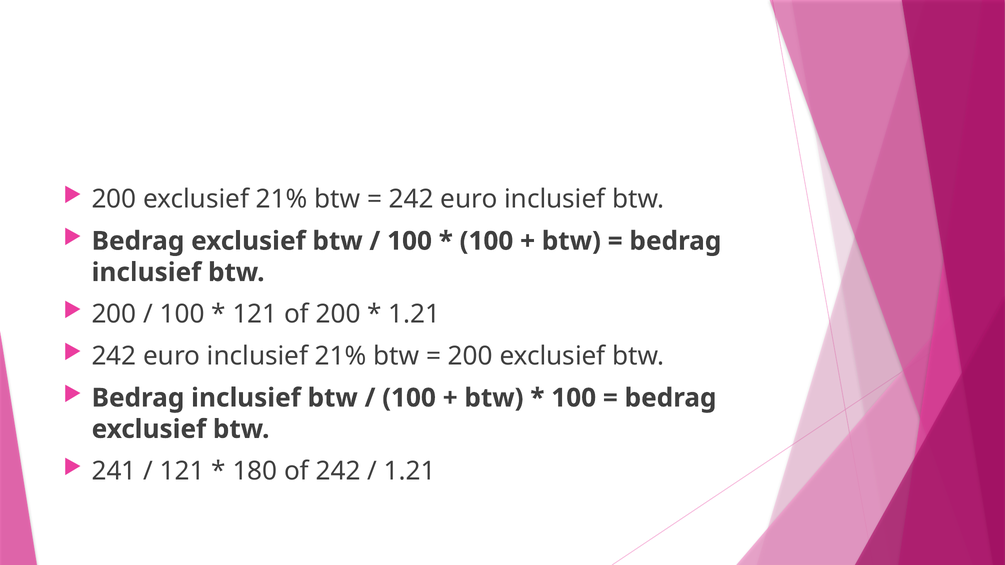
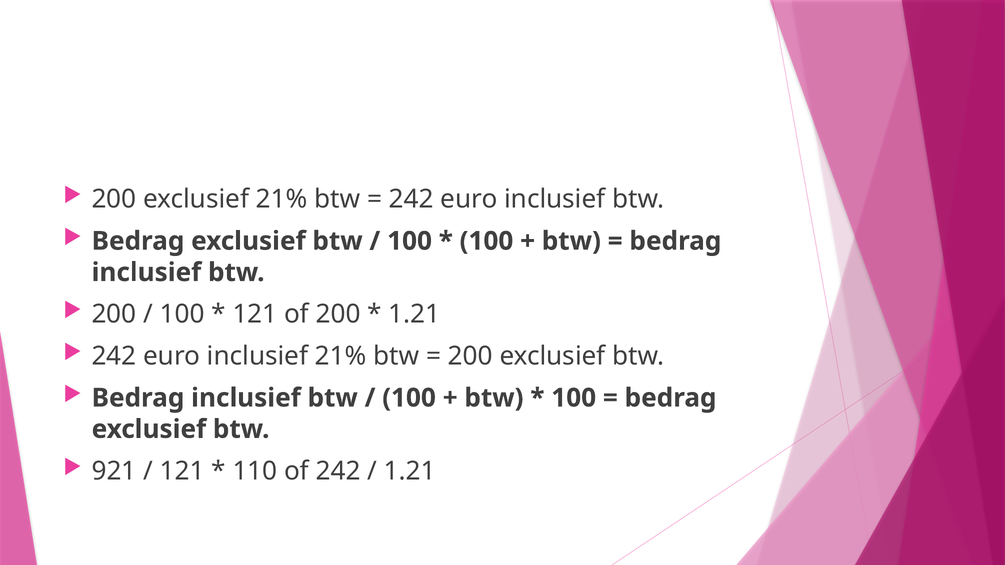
241: 241 -> 921 (114, 471)
180: 180 -> 110 (255, 471)
